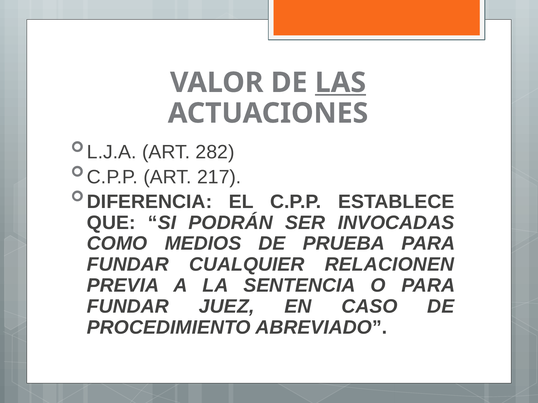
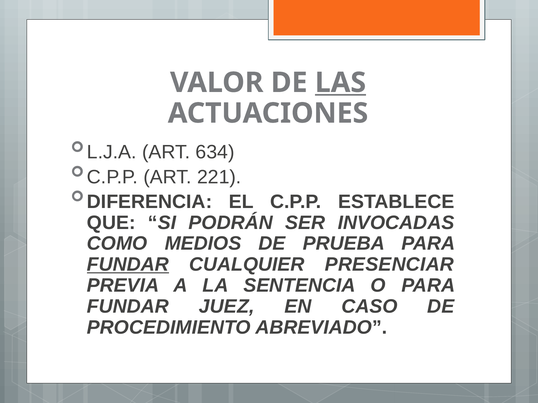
282: 282 -> 634 (215, 152)
217: 217 -> 221 (219, 177)
FUNDAR underline: none -> present (128, 265)
RELACIONEN: RELACIONEN -> PRESENCIAR (389, 265)
